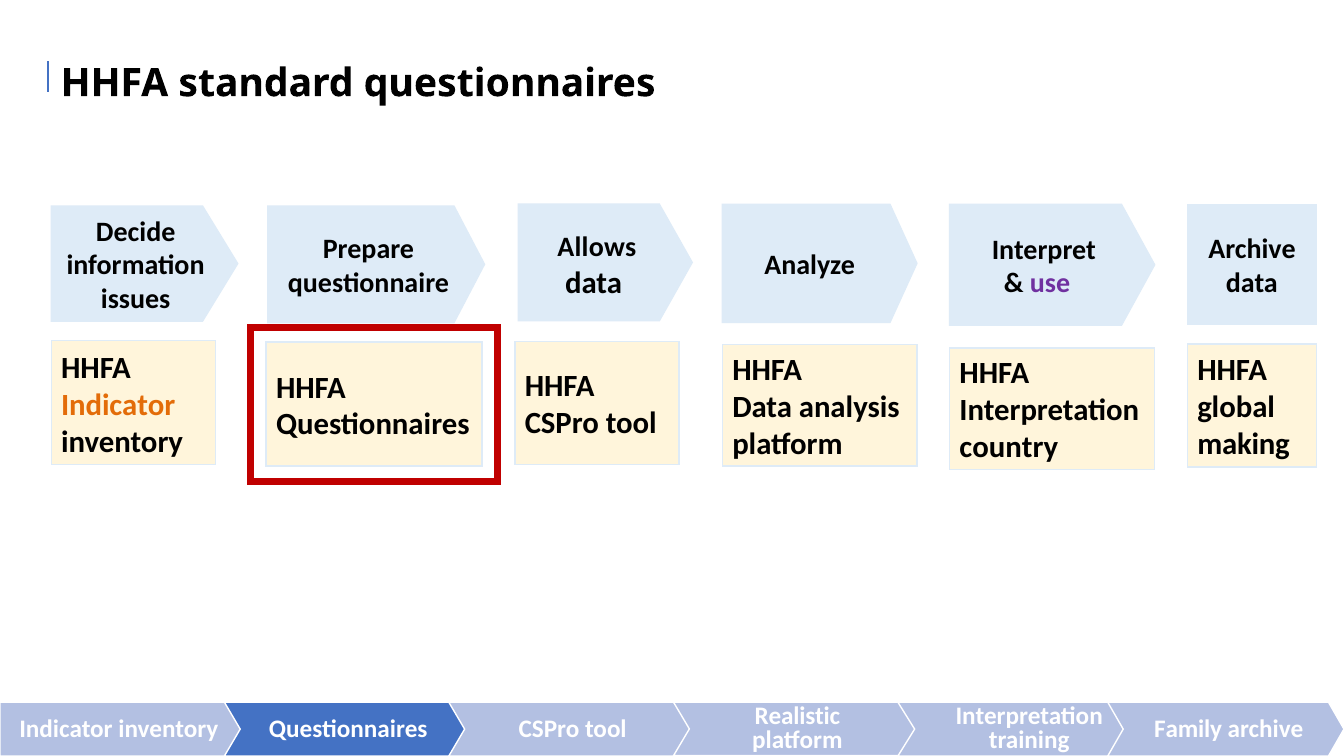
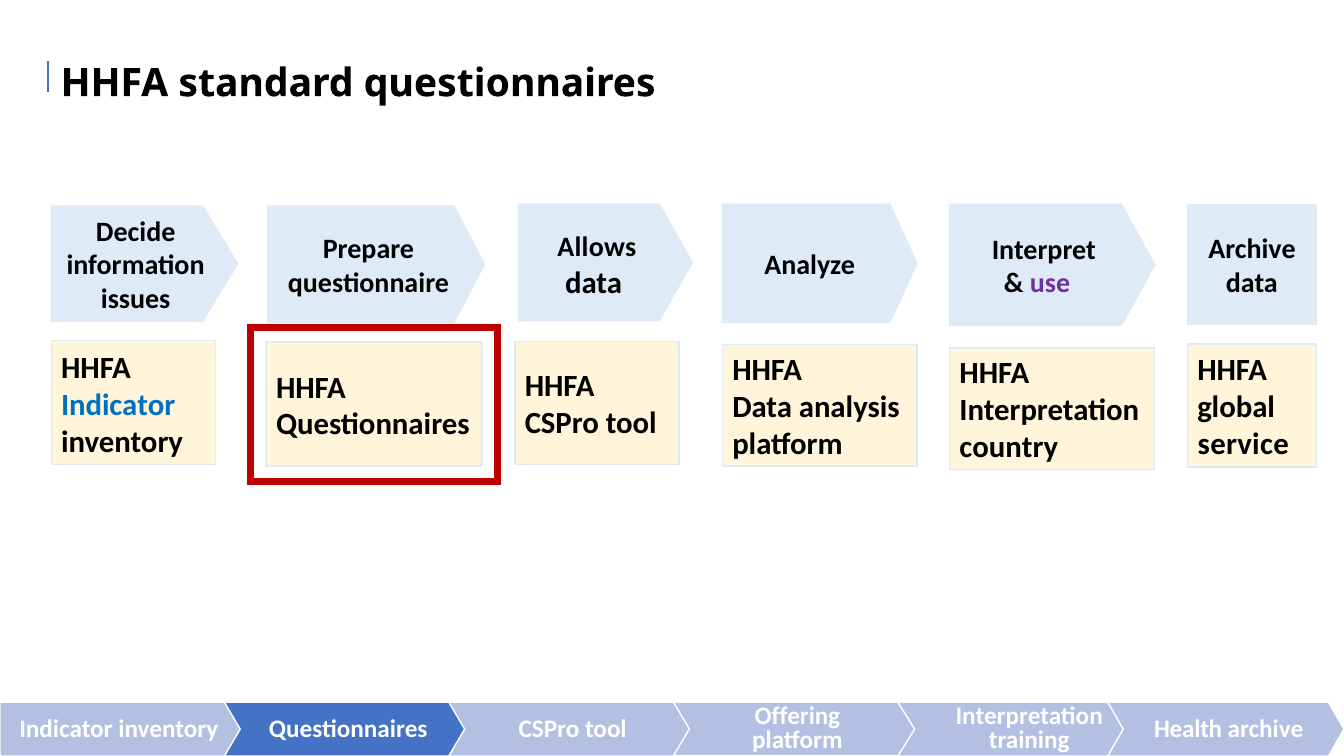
Indicator colour: orange -> blue (118, 405)
making: making -> service (1243, 445)
Realistic: Realistic -> Offering (797, 716)
Family: Family -> Health (1188, 729)
